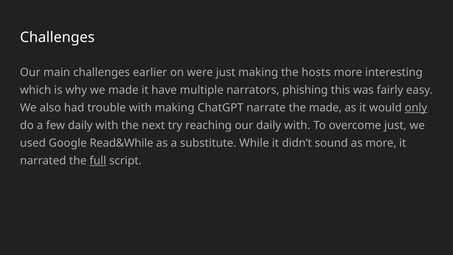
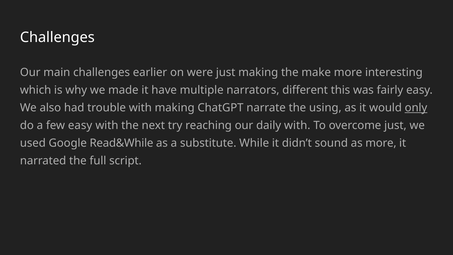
hosts: hosts -> make (316, 72)
phishing: phishing -> different (305, 90)
the made: made -> using (325, 108)
few daily: daily -> easy (80, 125)
full underline: present -> none (98, 161)
